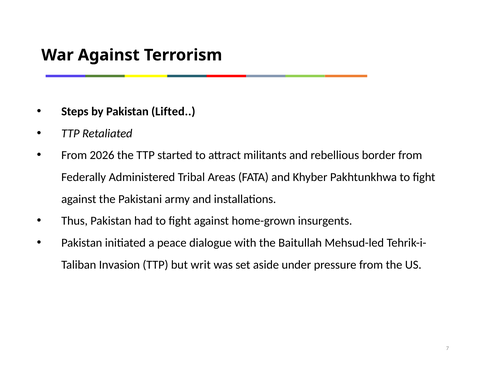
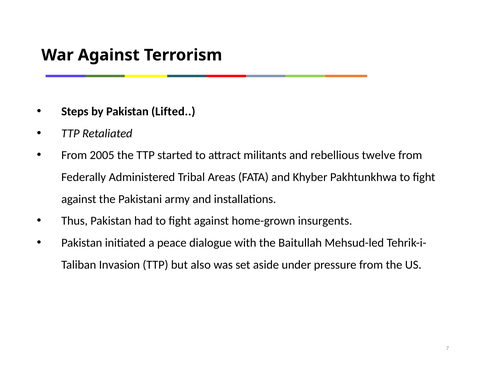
2026: 2026 -> 2005 (102, 155)
border: border -> twelve (379, 155)
writ: writ -> also (201, 265)
